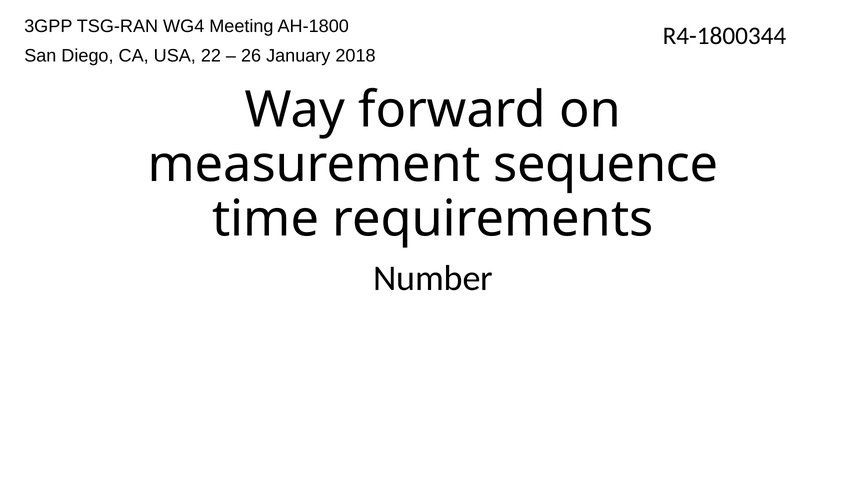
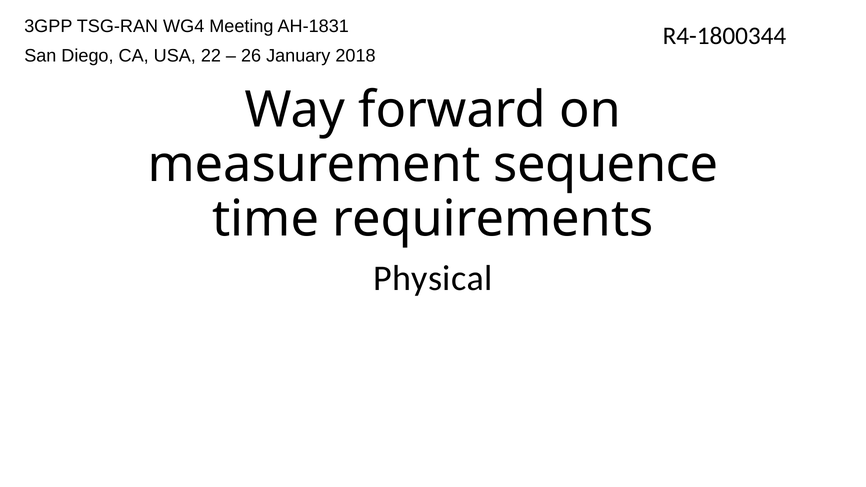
AH-1800: AH-1800 -> AH-1831 (313, 26)
Number: Number -> Physical (433, 278)
